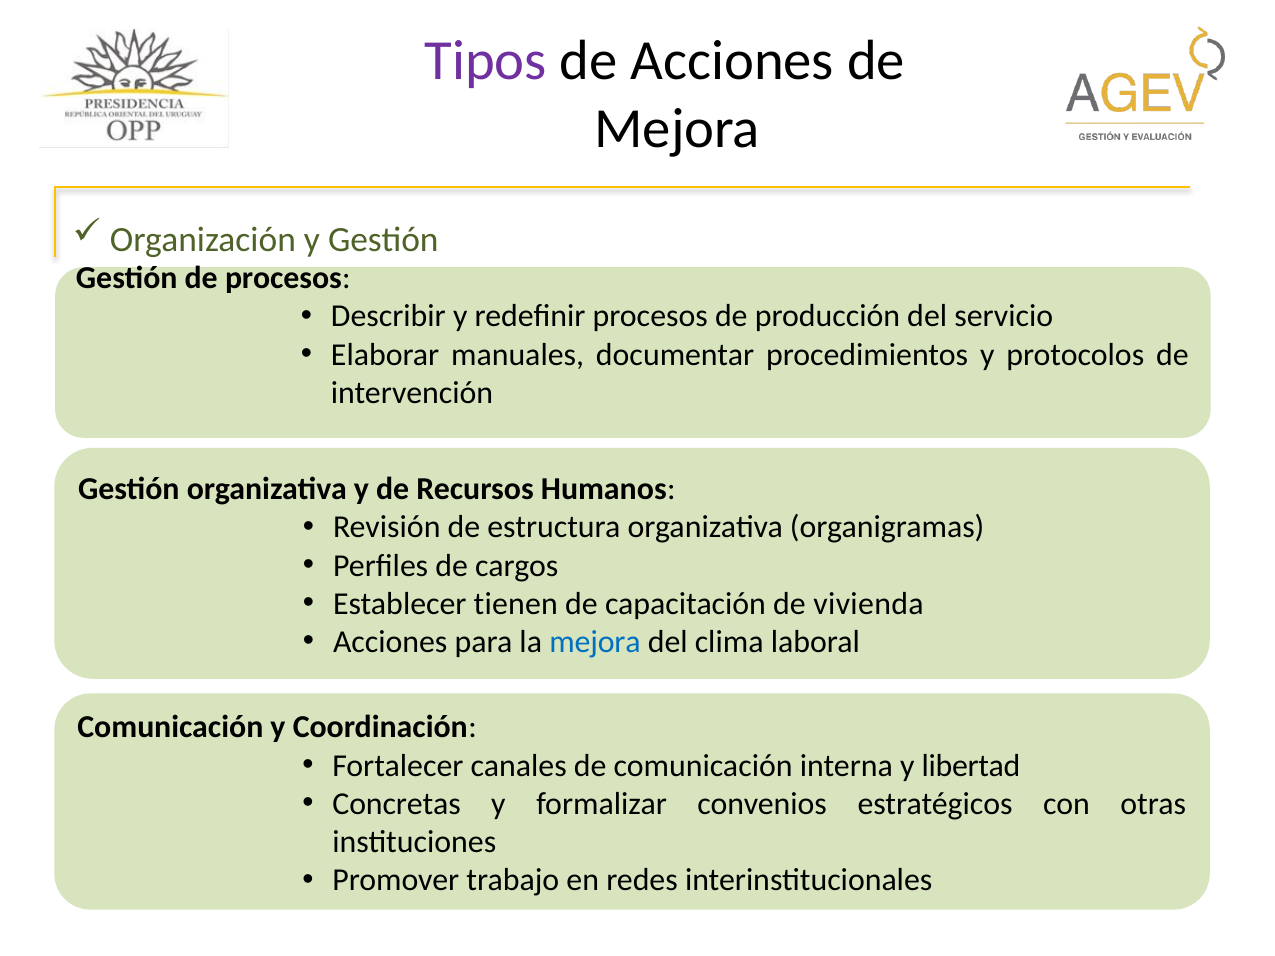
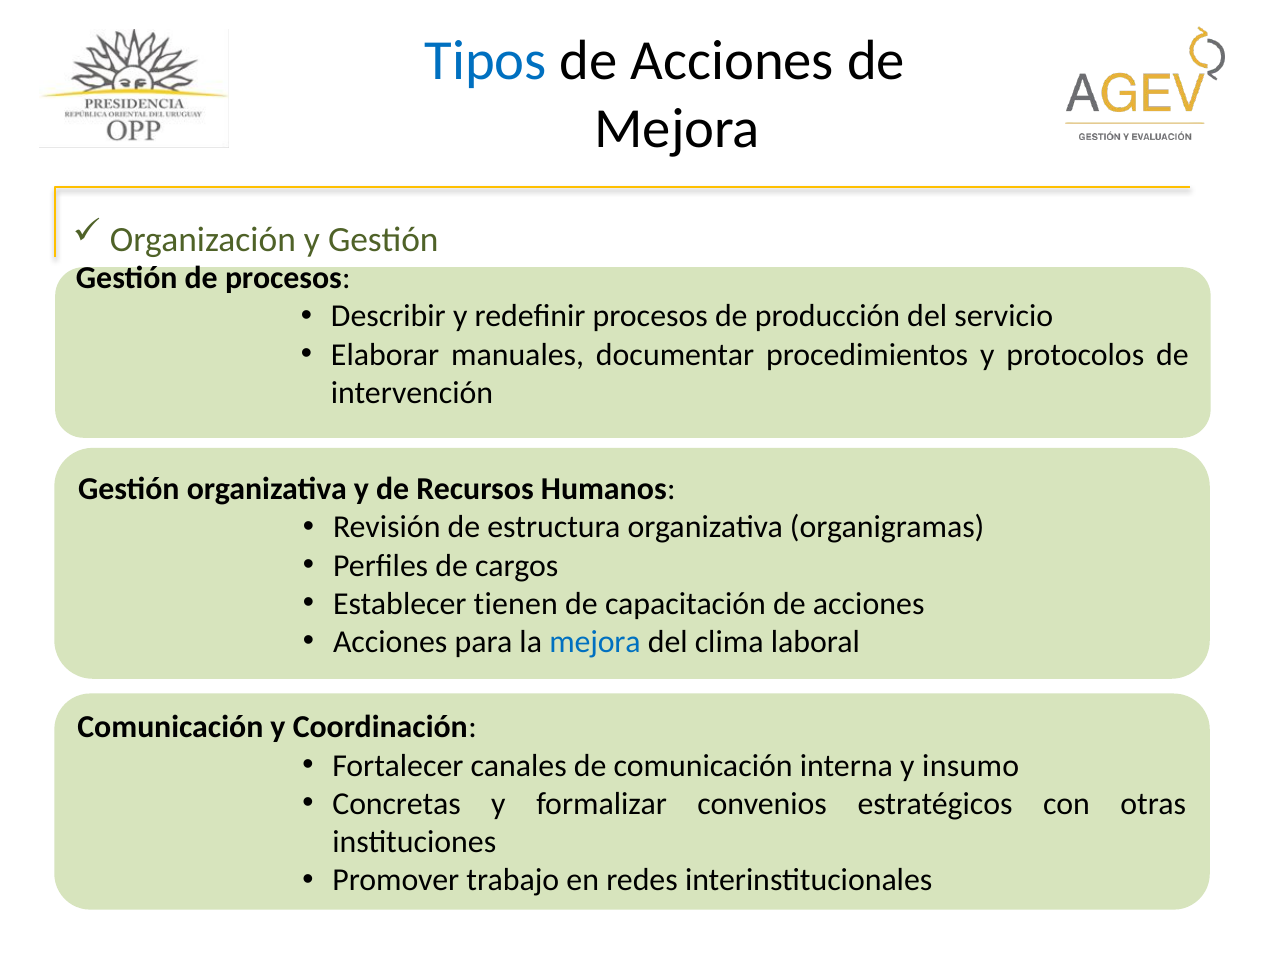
Tipos colour: purple -> blue (486, 60)
capacitación de vivienda: vivienda -> acciones (869, 604)
libertad: libertad -> insumo (971, 766)
